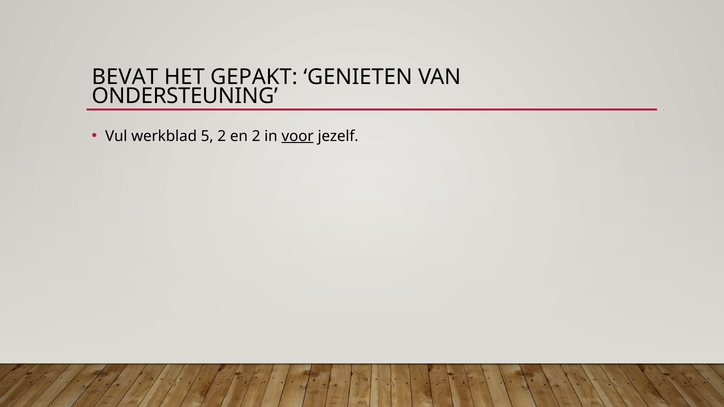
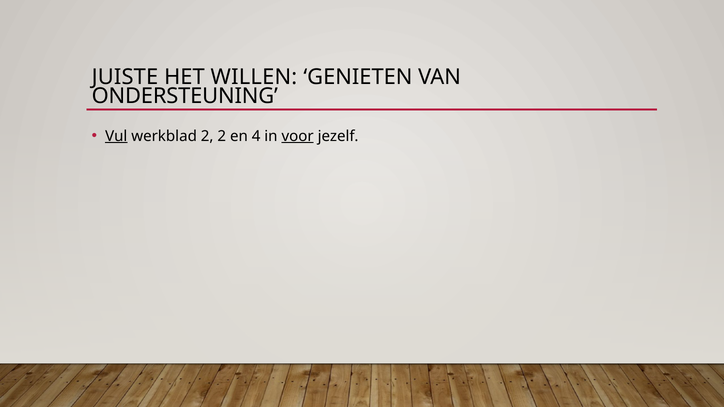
BEVAT: BEVAT -> JUISTE (125, 77)
GEPAKT: GEPAKT -> WILLEN (254, 77)
Vul underline: none -> present (116, 136)
werkblad 5: 5 -> 2 (207, 136)
en 2: 2 -> 4 (256, 136)
